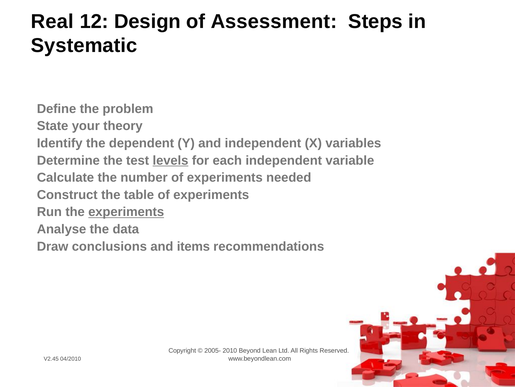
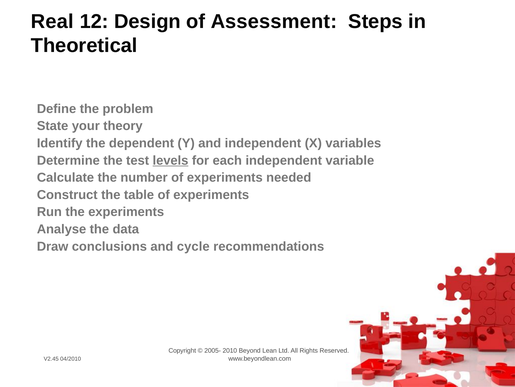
Systematic: Systematic -> Theoretical (84, 46)
experiments underline: present -> none (126, 212)
items: items -> cycle (193, 246)
